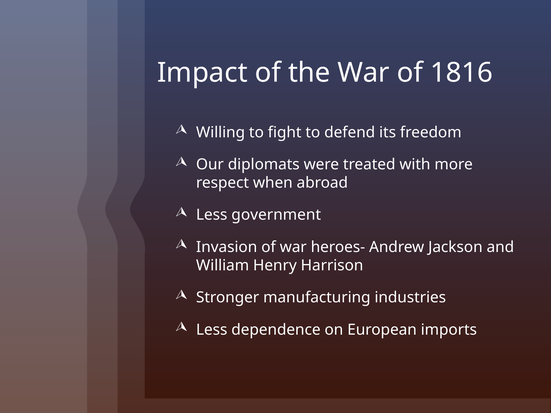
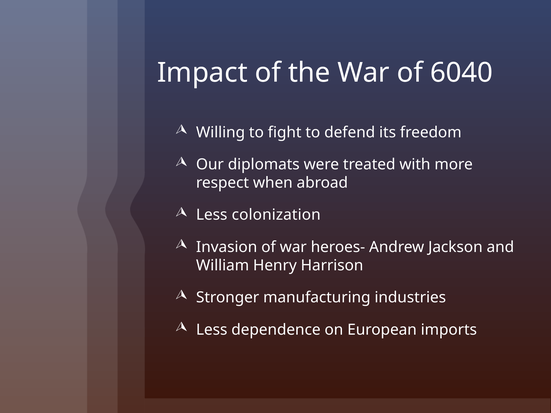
1816: 1816 -> 6040 (461, 73)
government: government -> colonization (276, 215)
